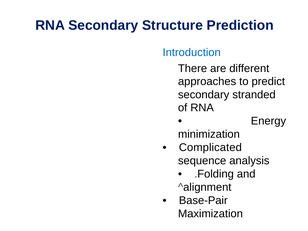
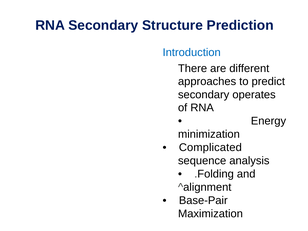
stranded: stranded -> operates (254, 95)
